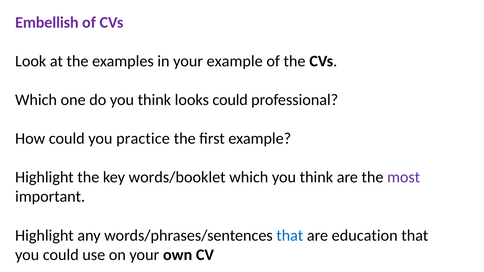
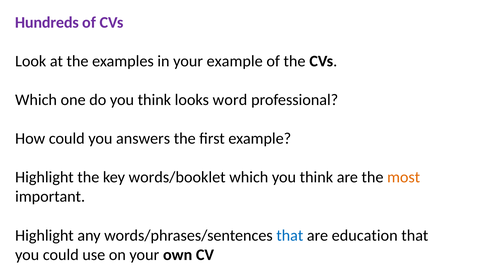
Embellish: Embellish -> Hundreds (47, 23)
looks could: could -> word (230, 100)
practice: practice -> answers (143, 139)
most colour: purple -> orange (404, 177)
